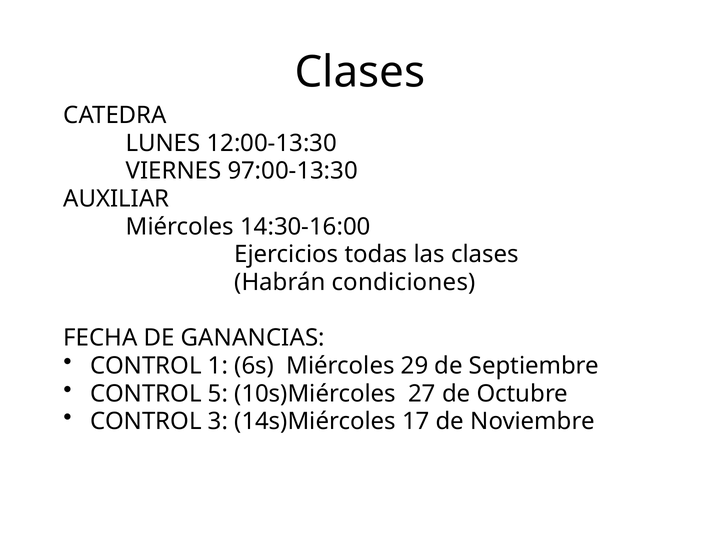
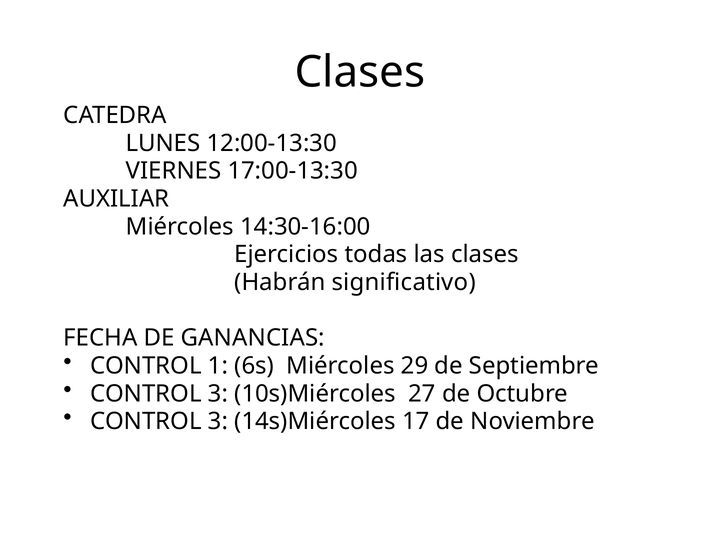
97:00-13:30: 97:00-13:30 -> 17:00-13:30 (293, 171)
condiciones: condiciones -> significativo (404, 282)
5: 5 -> 3 (218, 394)
